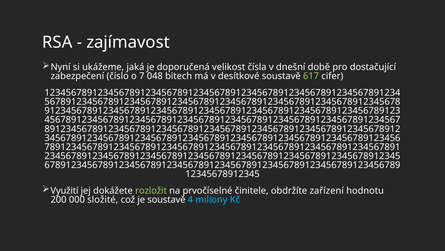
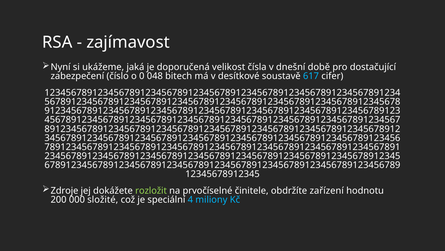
7: 7 -> 0 (142, 76)
617 colour: light green -> light blue (311, 76)
Využití: Využití -> Zdroje (64, 190)
je soustavě: soustavě -> speciální (166, 199)
